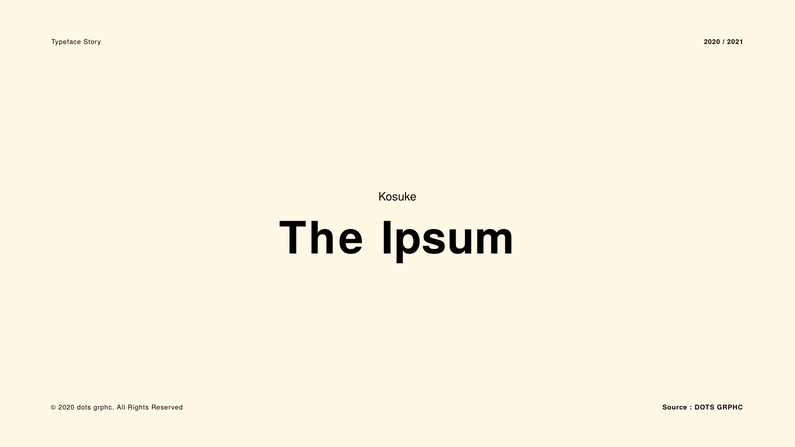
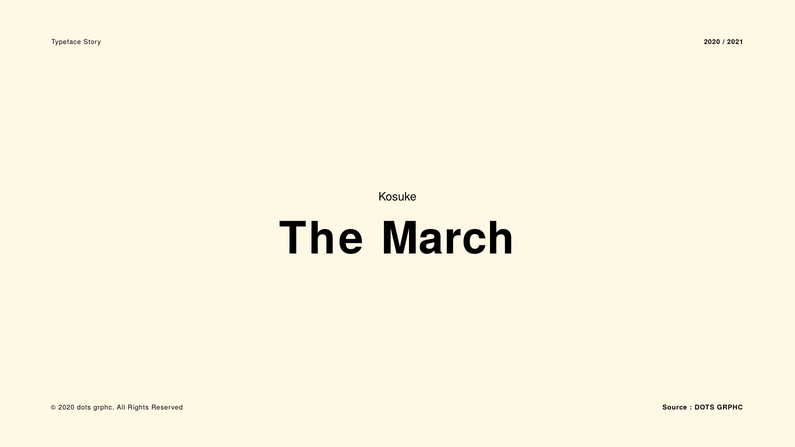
Ipsum: Ipsum -> March (448, 239)
